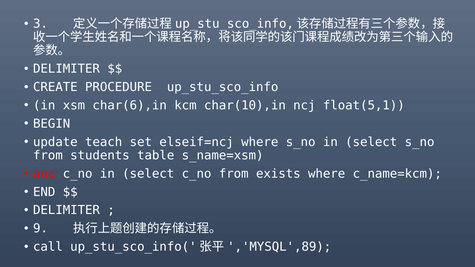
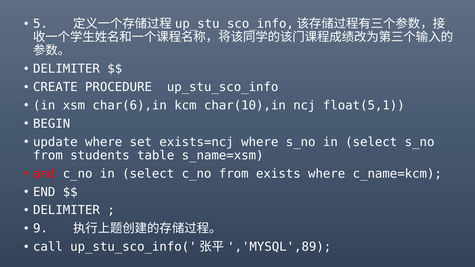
3: 3 -> 5 (40, 24)
update teach: teach -> where (104, 142)
elseif=ncj: elseif=ncj -> exists=ncj (197, 142)
